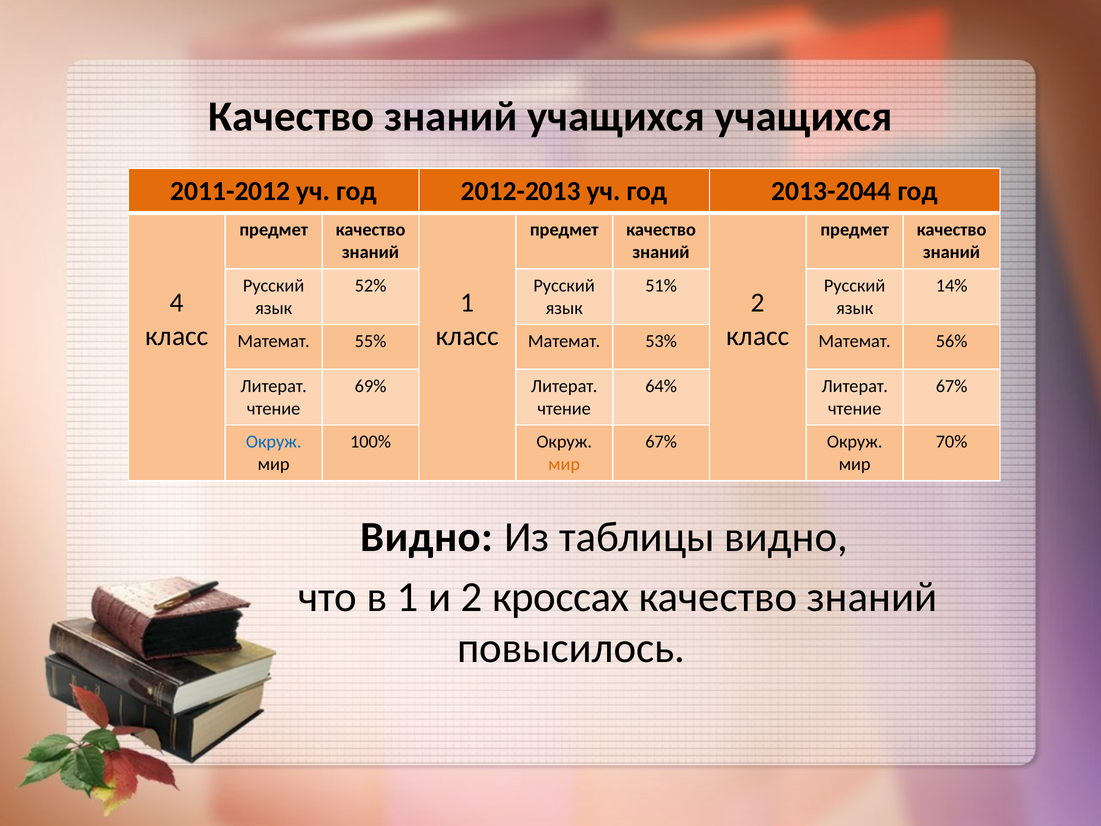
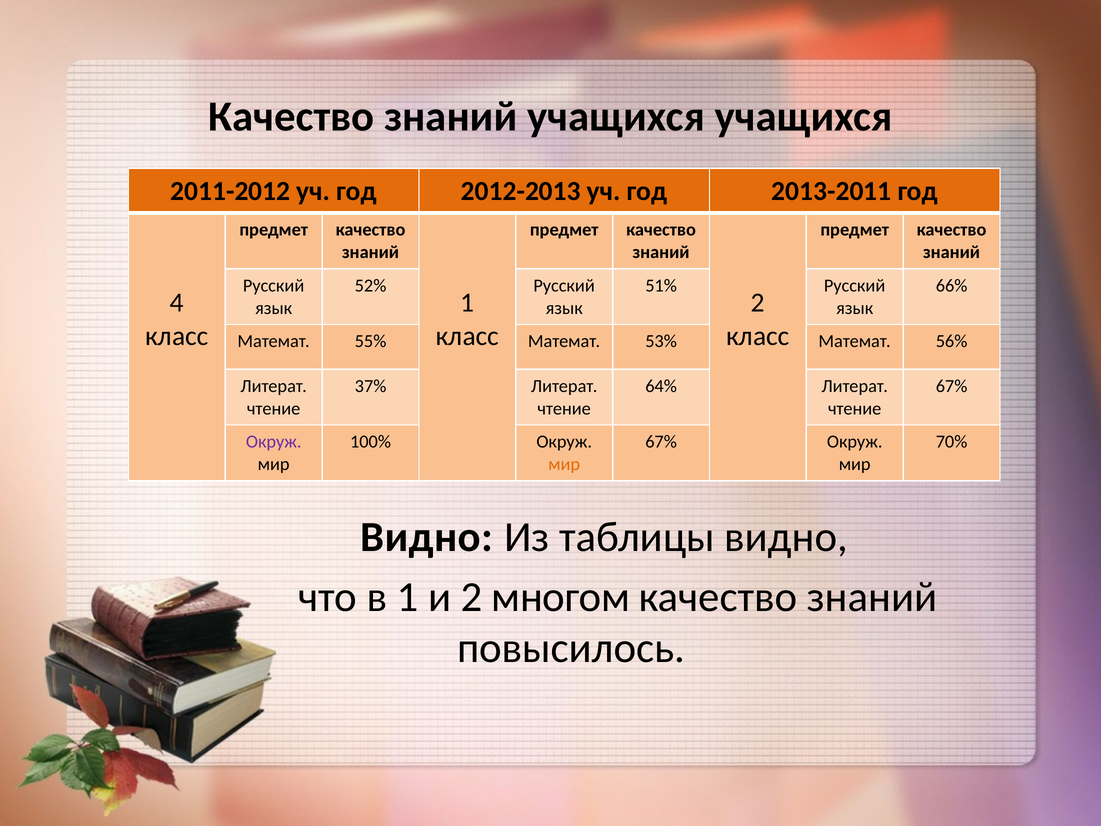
2013-2044: 2013-2044 -> 2013-2011 (831, 191)
14%: 14% -> 66% (952, 286)
69%: 69% -> 37% (371, 386)
Окруж colour: blue -> purple (274, 442)
кроссах: кроссах -> многом (561, 597)
